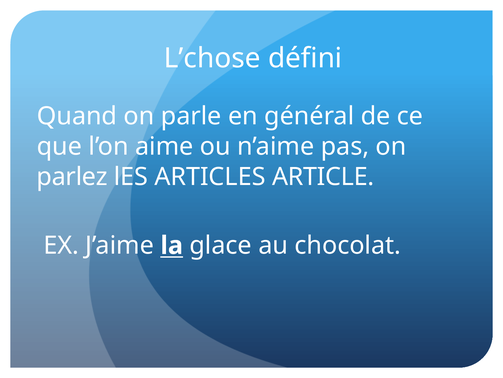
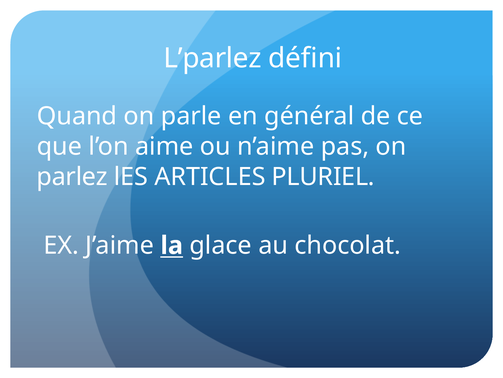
L’chose: L’chose -> L’parlez (212, 58)
ARTICLE: ARTICLE -> PLURIEL (323, 176)
